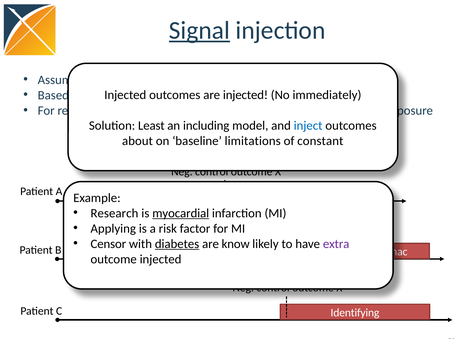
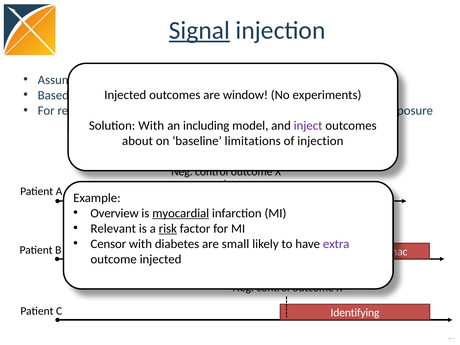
injected: injected -> window (245, 95)
immediately: immediately -> experiments (327, 95)
Solution Least: Least -> With (151, 126)
inject colour: blue -> purple (308, 126)
of constant: constant -> injection (320, 141)
Research: Research -> Overview (115, 213)
Applying: Applying -> Relevant (113, 228)
risk underline: none -> present (168, 228)
diabetes underline: present -> none (177, 244)
know: know -> small (236, 244)
